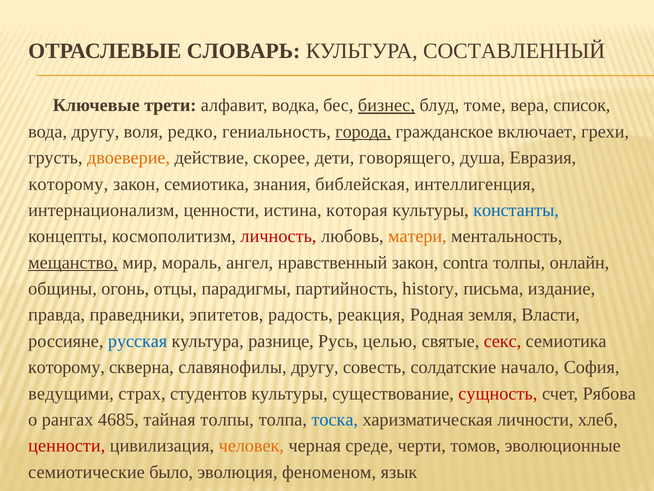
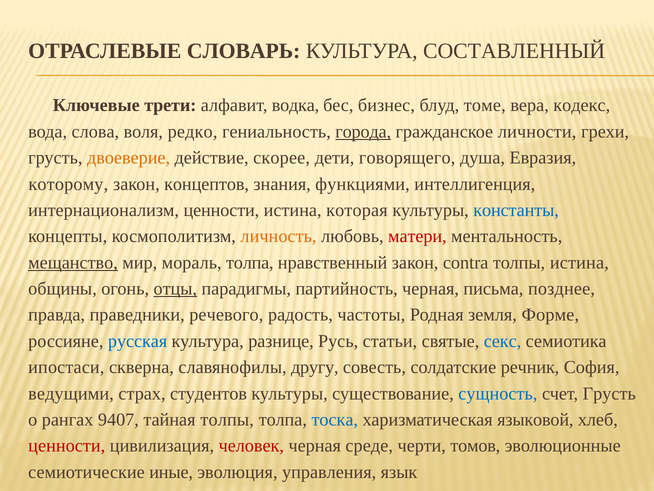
бизнес underline: present -> none (386, 105)
список: список -> кодекс (582, 105)
вода другу: другу -> слова (95, 131)
включает: включает -> личности (537, 131)
закон семиотика: семиотика -> концептов (207, 184)
библейская: библейская -> функциями (363, 184)
личность colour: red -> orange (279, 236)
матери colour: orange -> red (417, 236)
мораль ангел: ангел -> толпа (250, 262)
толпы онлайн: онлайн -> истина (579, 262)
отцы underline: none -> present (175, 288)
партийность history: history -> черная (431, 288)
издание: издание -> позднее (561, 288)
эпитетов: эпитетов -> речевого (226, 315)
реакция: реакция -> частоты (371, 315)
Власти: Власти -> Форме (550, 315)
целью: целью -> статьи (390, 341)
секс colour: red -> blue (503, 341)
которому: которому -> ипостаси (66, 367)
начало: начало -> речник (530, 367)
сущность colour: red -> blue (498, 393)
счет Рябова: Рябова -> Грусть (609, 393)
4685: 4685 -> 9407 (118, 419)
личности: личности -> языковой (535, 419)
человек colour: orange -> red (251, 445)
было: было -> иные (171, 472)
феноменом: феноменом -> управления (329, 472)
